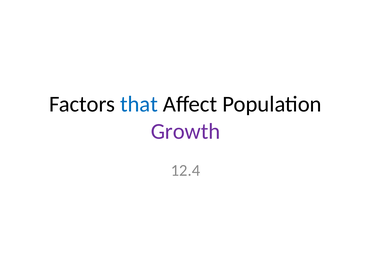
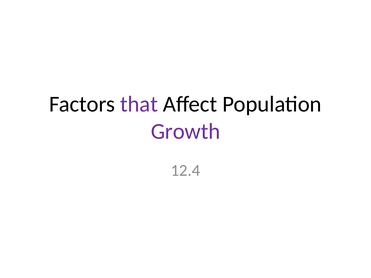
that colour: blue -> purple (139, 104)
